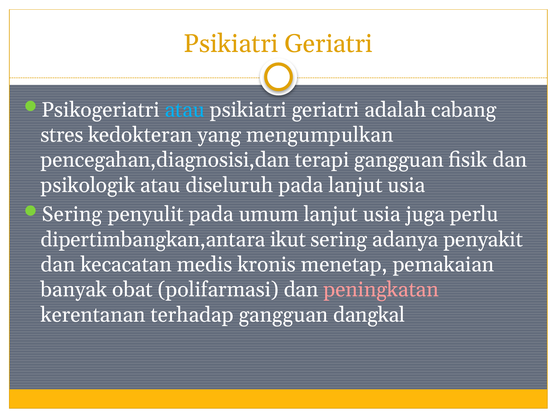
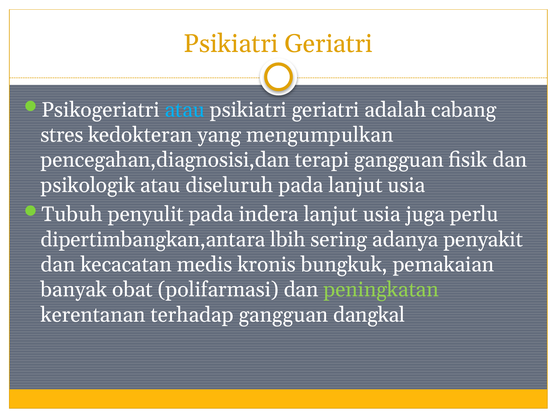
Sering: Sering -> Tubuh (72, 214)
umum: umum -> indera (269, 214)
ikut: ikut -> lbih (288, 239)
menetap: menetap -> bungkuk (344, 264)
peningkatan colour: pink -> light green (381, 290)
